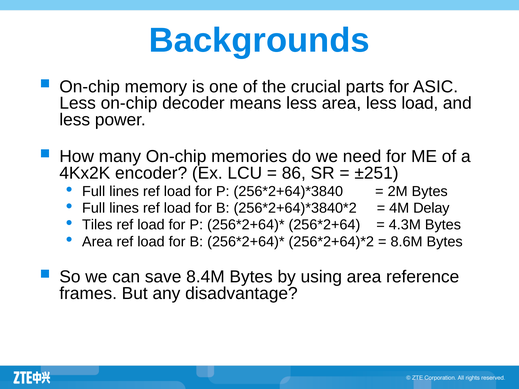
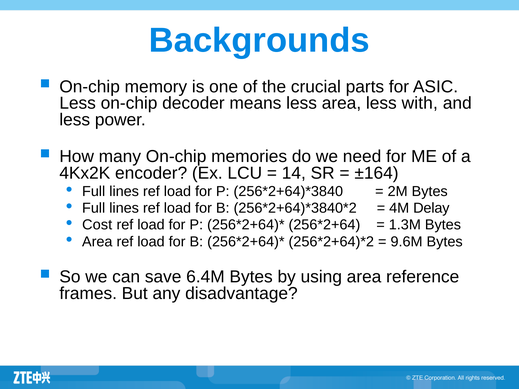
less load: load -> with (420, 103)
86: 86 -> 14 (294, 173)
±251: ±251 -> ±164 (377, 173)
Tiles: Tiles -> Cost (97, 225)
4.3M: 4.3M -> 1.3M (405, 225)
8.6M: 8.6M -> 9.6M (407, 242)
8.4M: 8.4M -> 6.4M (205, 277)
